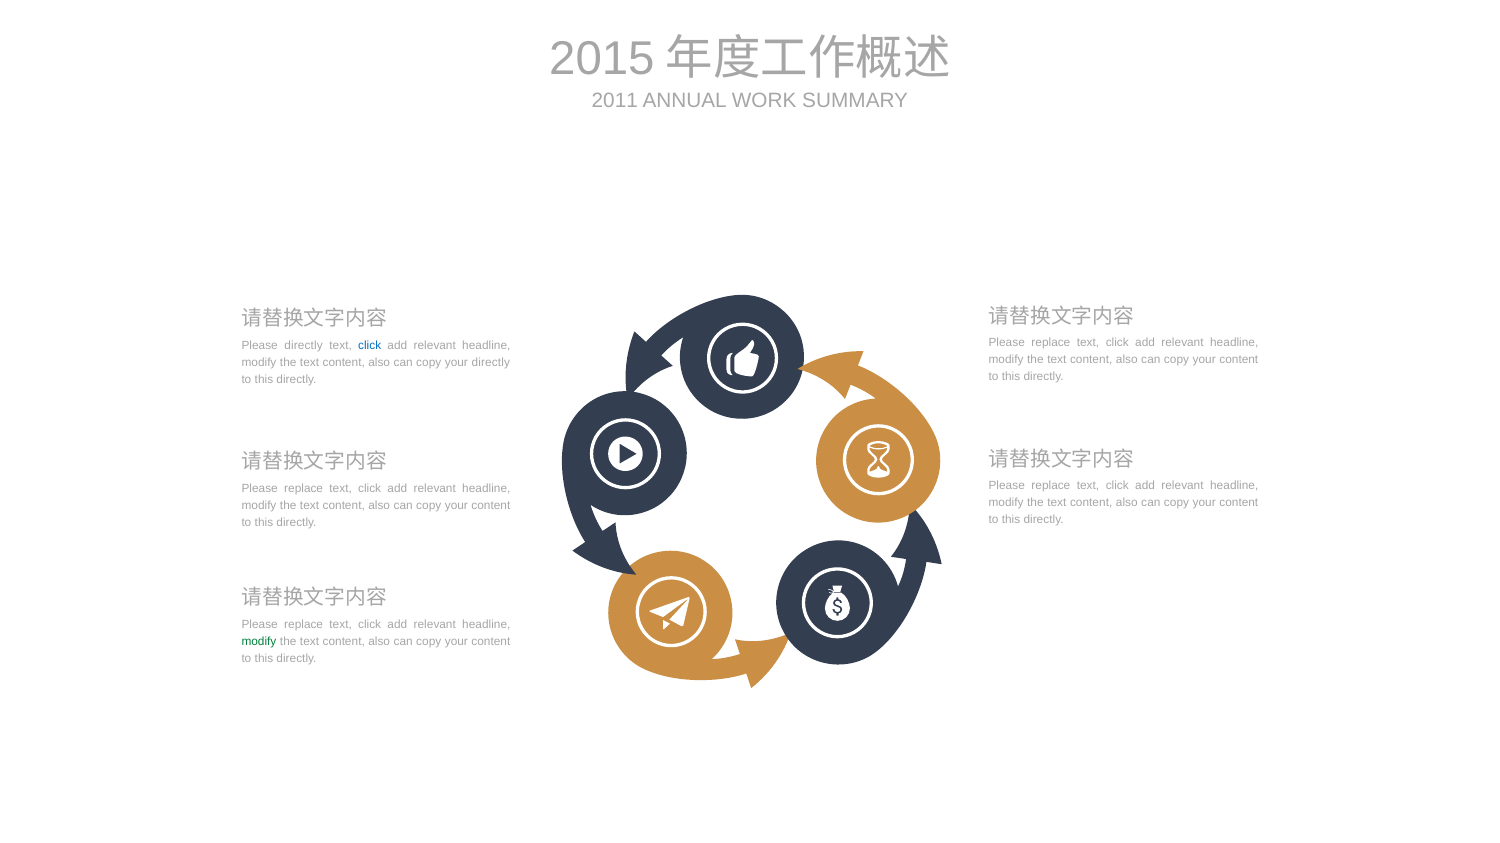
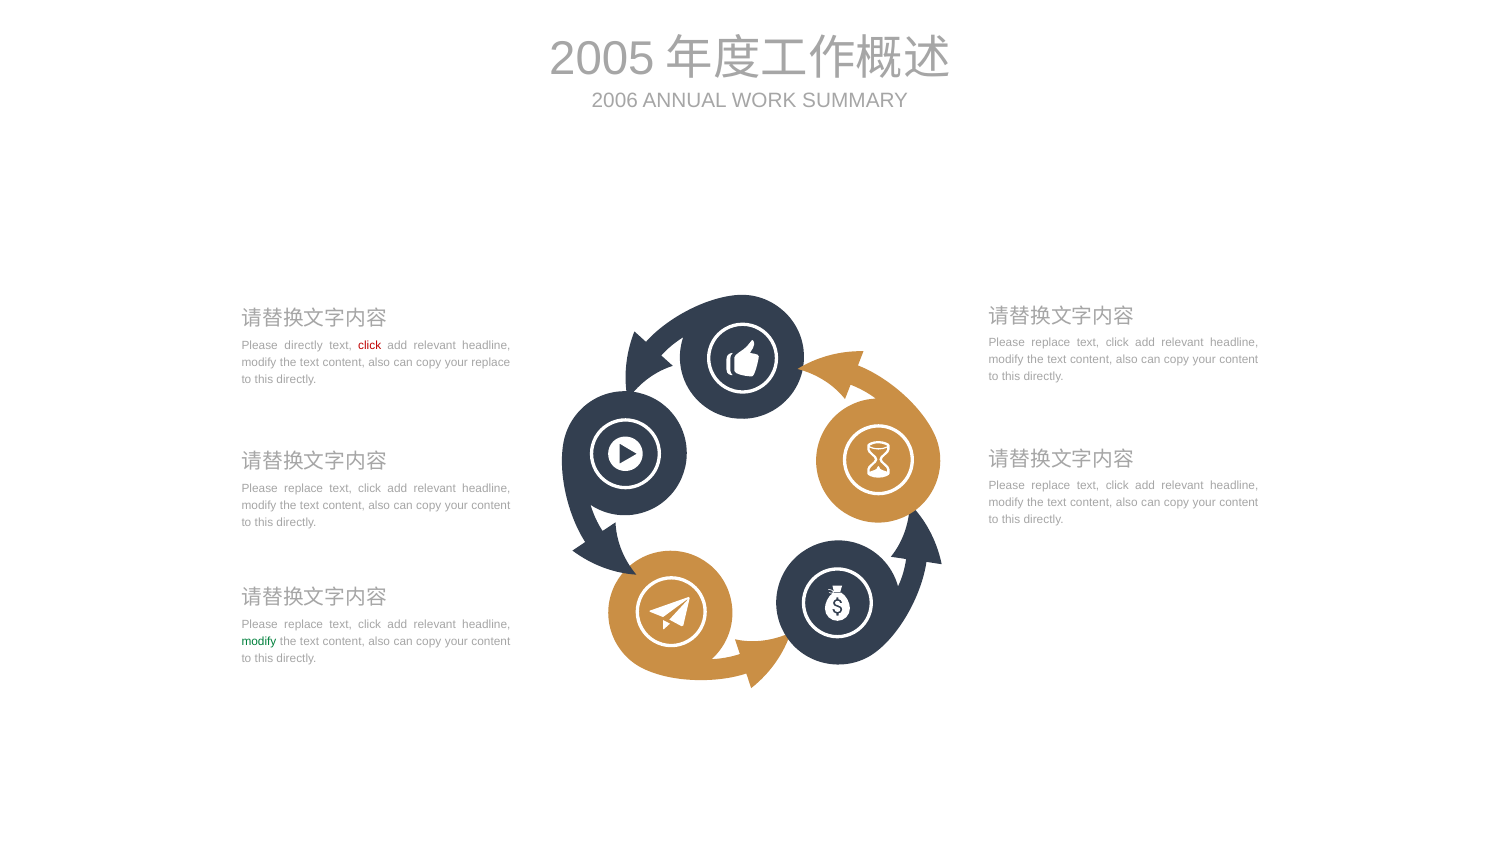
2015: 2015 -> 2005 (602, 59)
2011: 2011 -> 2006 (615, 101)
click colour: blue -> red (370, 345)
your directly: directly -> replace (491, 362)
